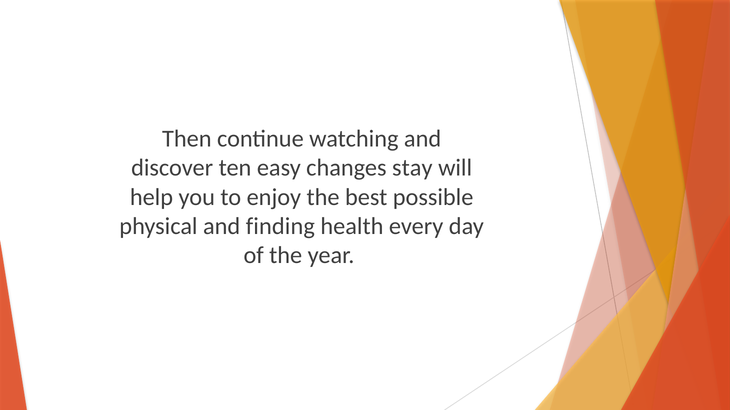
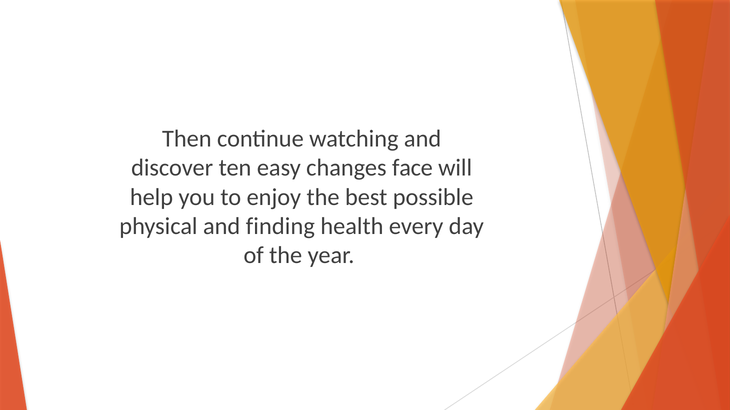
stay: stay -> face (412, 168)
